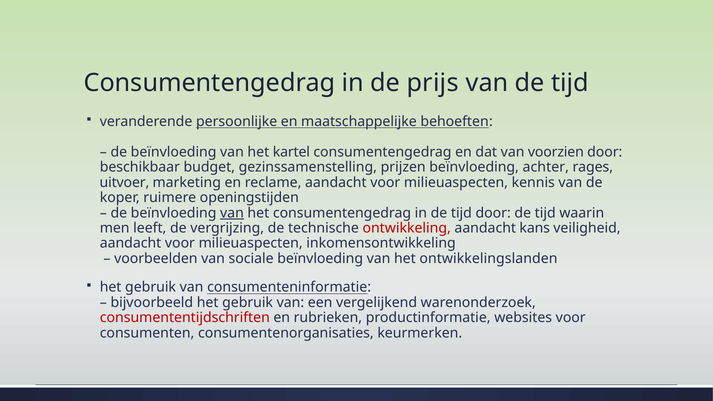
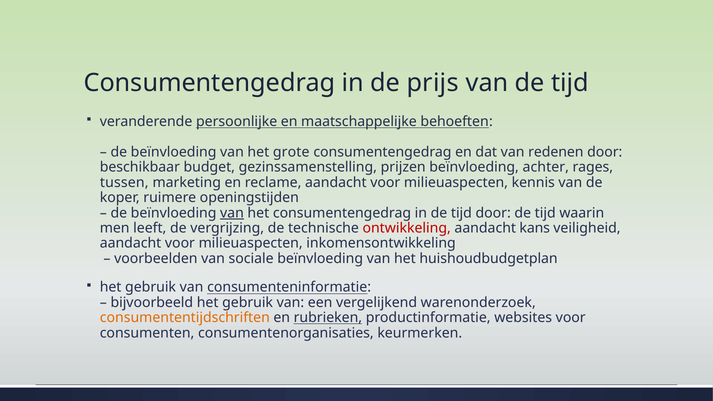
kartel: kartel -> grote (291, 152)
voorzien: voorzien -> redenen (556, 152)
uitvoer: uitvoer -> tussen (124, 182)
ontwikkelingslanden: ontwikkelingslanden -> huishoudbudgetplan (489, 259)
consumententijdschriften colour: red -> orange (185, 318)
rubrieken underline: none -> present (328, 318)
